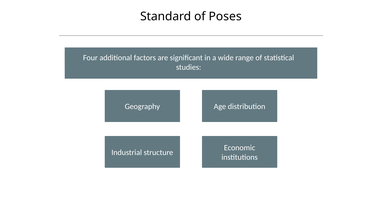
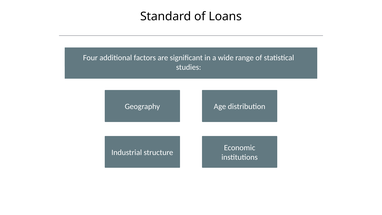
Poses: Poses -> Loans (225, 16)
